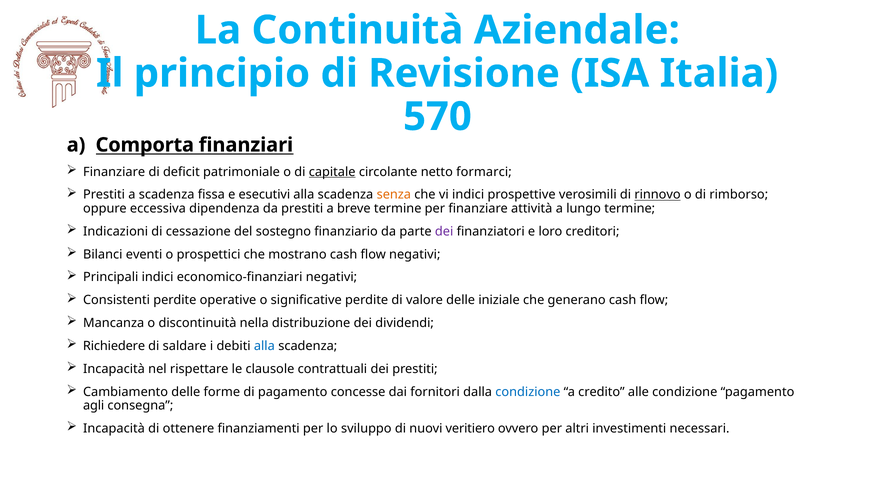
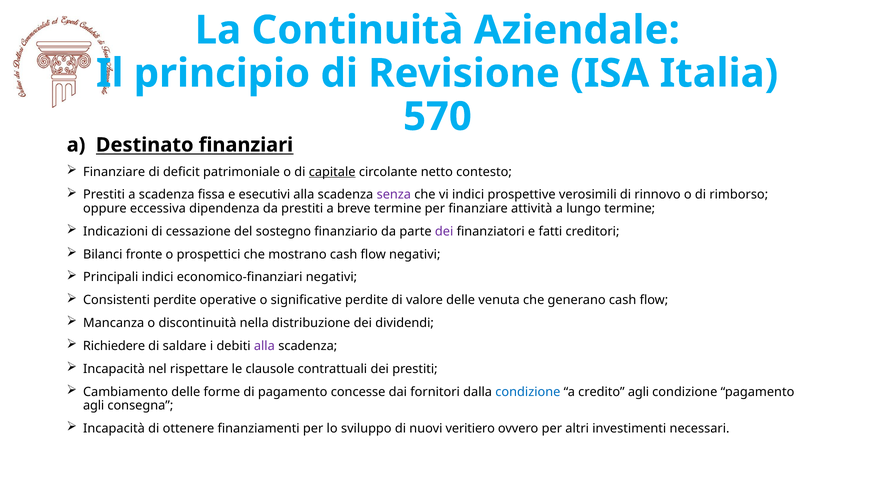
Comporta: Comporta -> Destinato (145, 145)
formarci: formarci -> contesto (484, 172)
senza colour: orange -> purple (394, 195)
rinnovo underline: present -> none (658, 195)
loro: loro -> fatti (550, 232)
eventi: eventi -> fronte (144, 254)
iniziale: iniziale -> venuta (499, 300)
alla colour: blue -> purple (264, 346)
credito alle: alle -> agli (639, 392)
